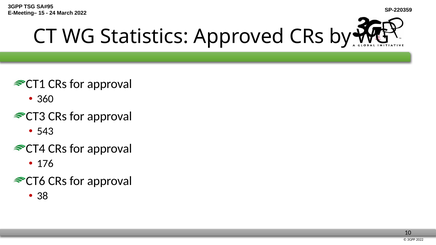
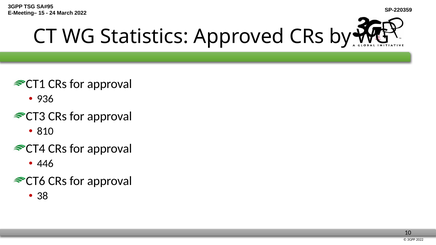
360: 360 -> 936 (45, 99)
543: 543 -> 810 (45, 131)
176: 176 -> 446 (45, 164)
